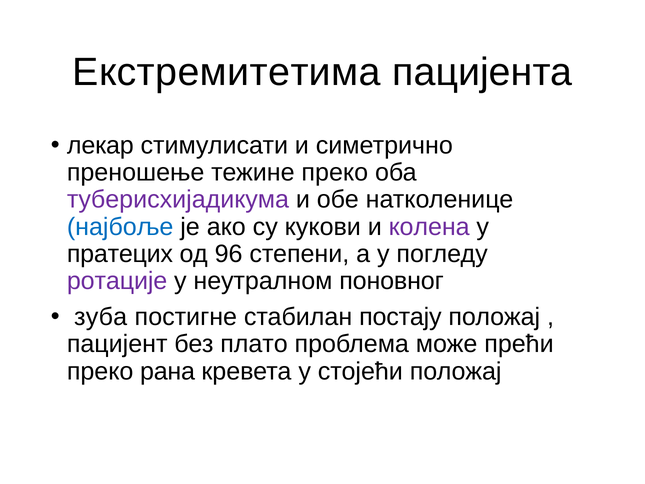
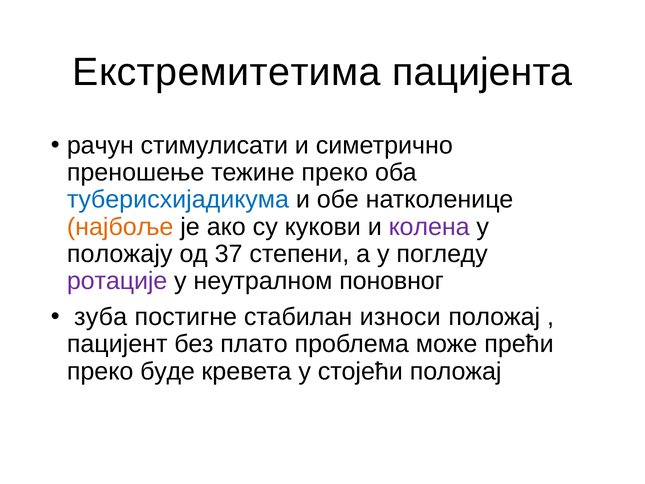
лекар: лекар -> рачун (100, 145)
туберисхијадикума colour: purple -> blue (178, 200)
најбоље colour: blue -> orange (120, 227)
пратецих: пратецих -> положају (120, 254)
96: 96 -> 37 (229, 254)
постају: постају -> износи (400, 317)
рана: рана -> буде (168, 371)
